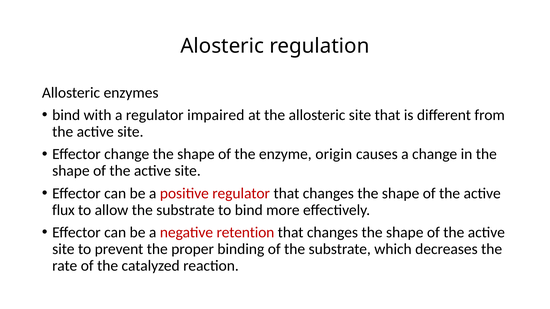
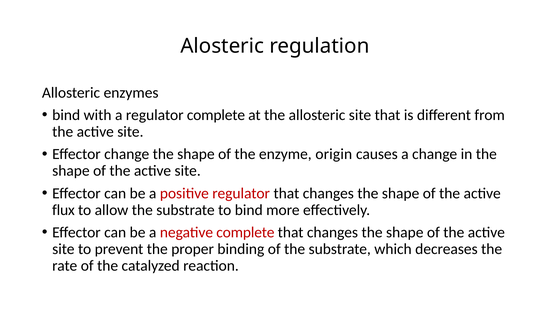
regulator impaired: impaired -> complete (216, 115)
negative retention: retention -> complete (245, 233)
